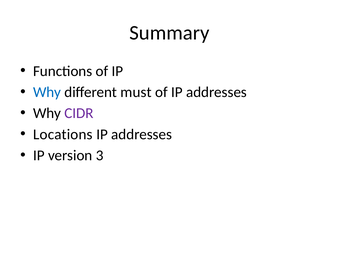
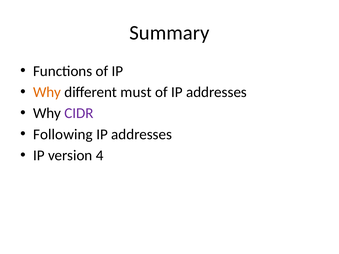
Why colour: blue -> orange (47, 92)
Locations: Locations -> Following (63, 134)
3: 3 -> 4 (100, 156)
